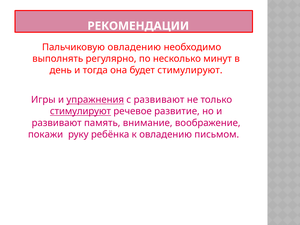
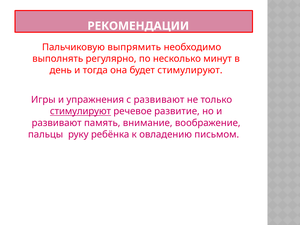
Пальчиковую овладению: овладению -> выпрямить (134, 47)
упражнения underline: present -> none (95, 100)
покажи: покажи -> пальцы (46, 134)
